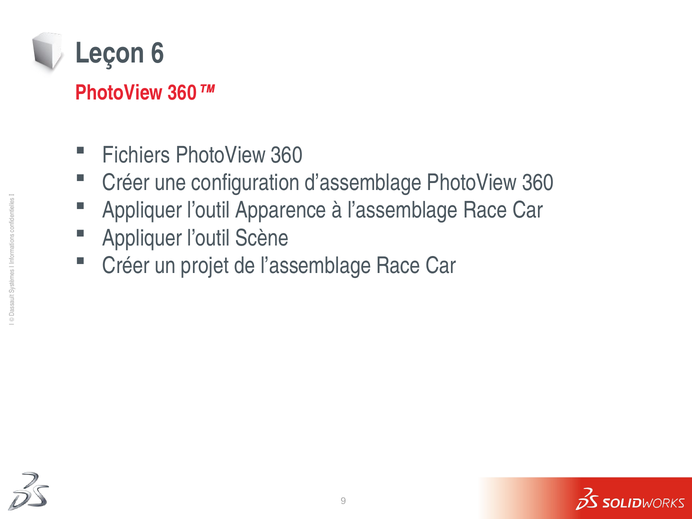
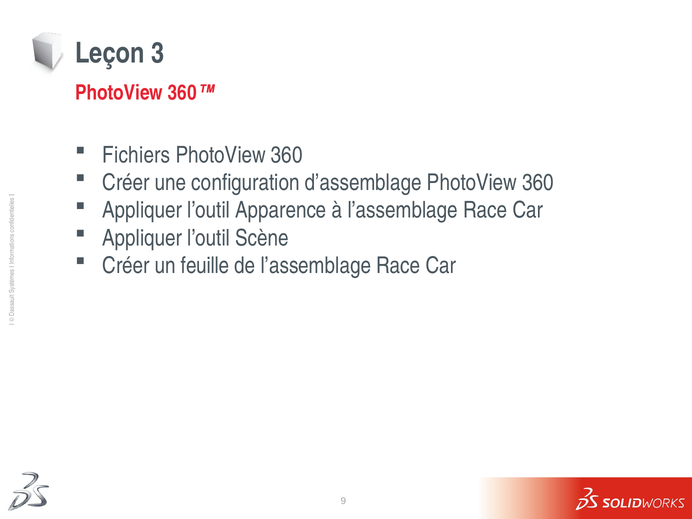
6: 6 -> 3 (158, 53)
projet: projet -> feuille (205, 266)
